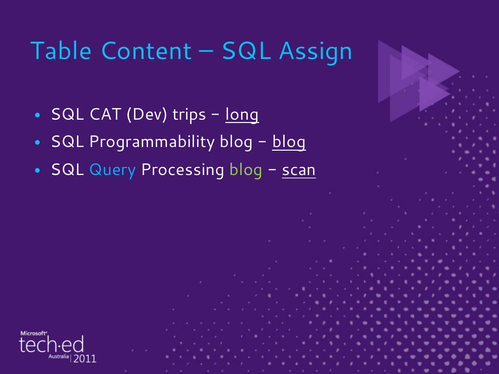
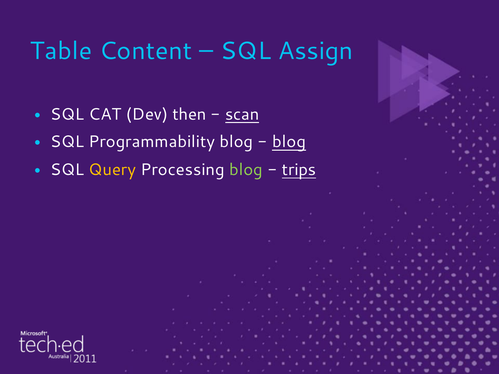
trips: trips -> then (189, 114)
long: long -> scan (242, 114)
Query colour: light blue -> yellow (112, 170)
scan: scan -> trips (299, 170)
